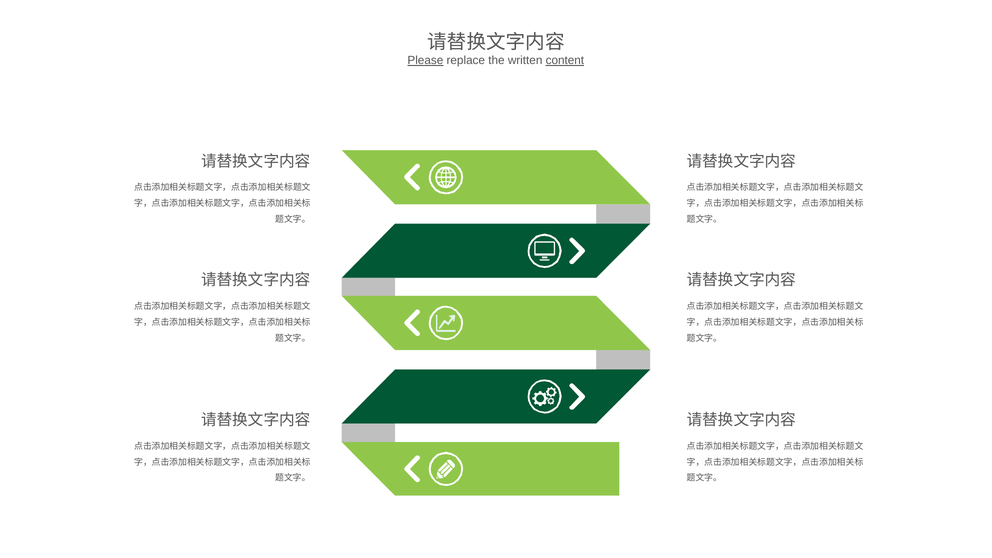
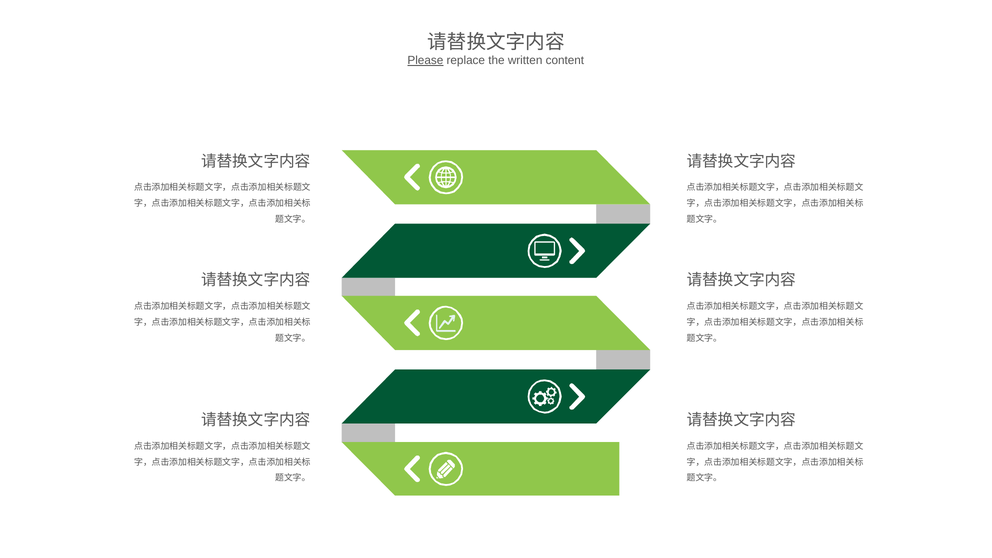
content underline: present -> none (565, 60)
